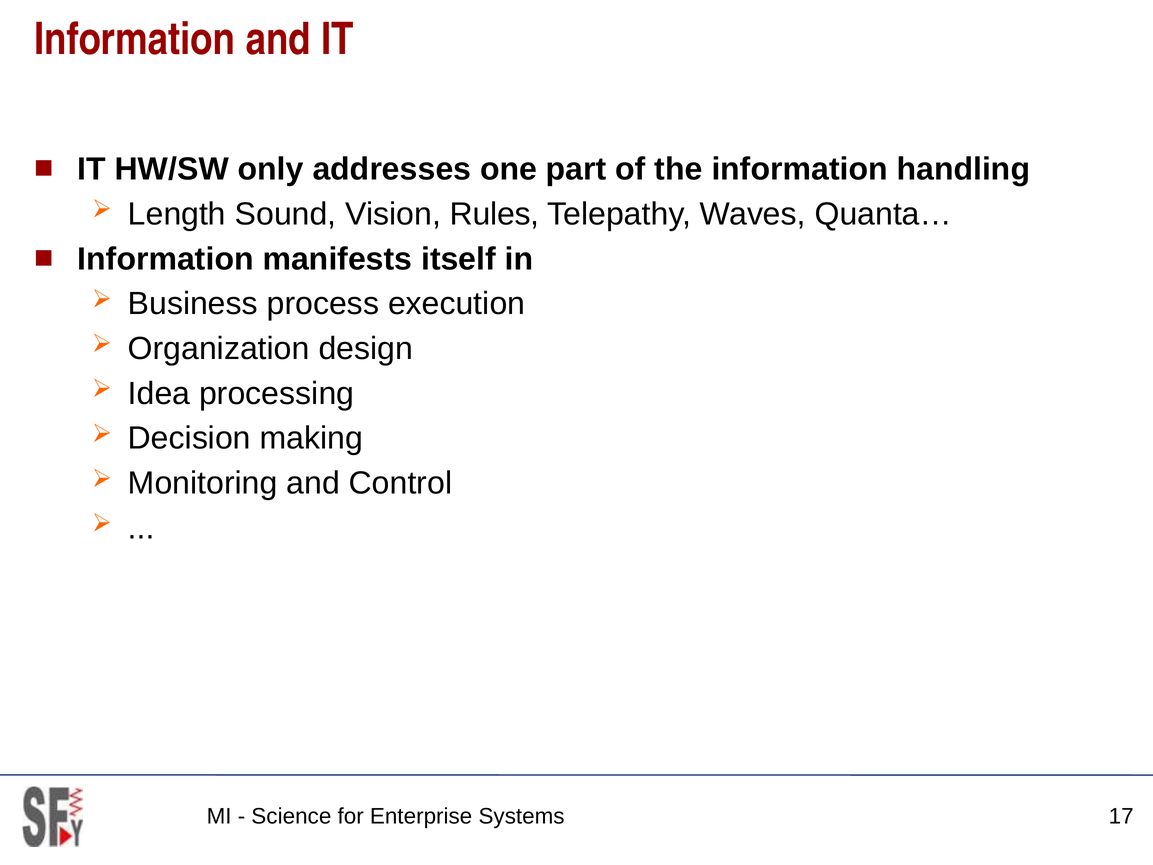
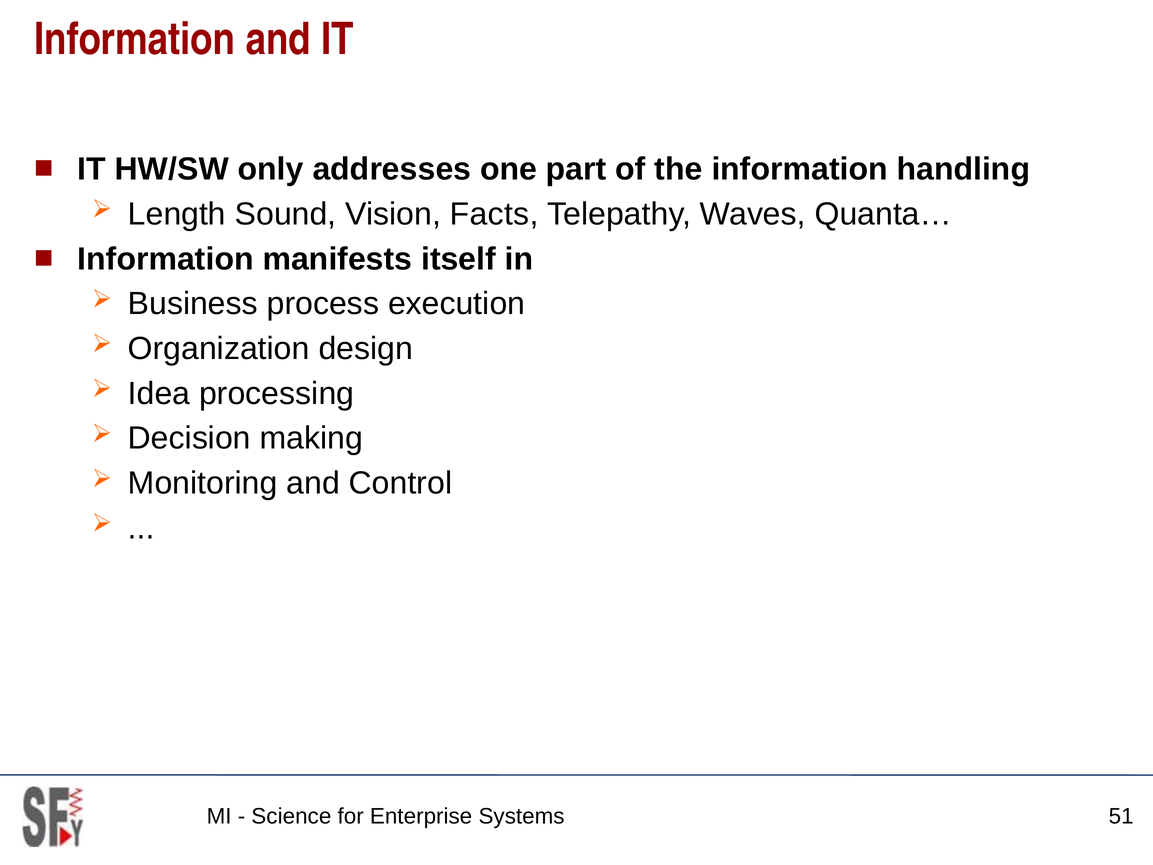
Rules: Rules -> Facts (494, 214)
17: 17 -> 51 (1121, 816)
